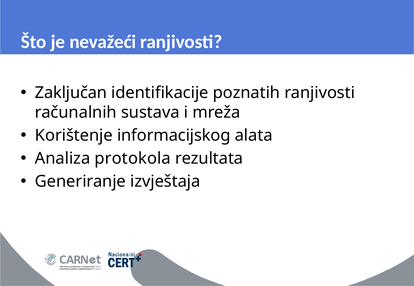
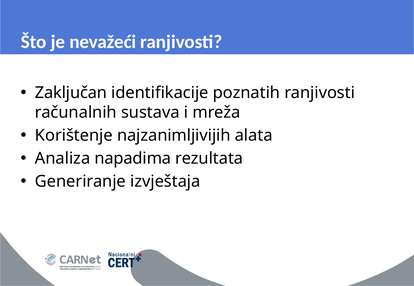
informacijskog: informacijskog -> najzanimljivijih (174, 136)
protokola: protokola -> napadima (133, 159)
